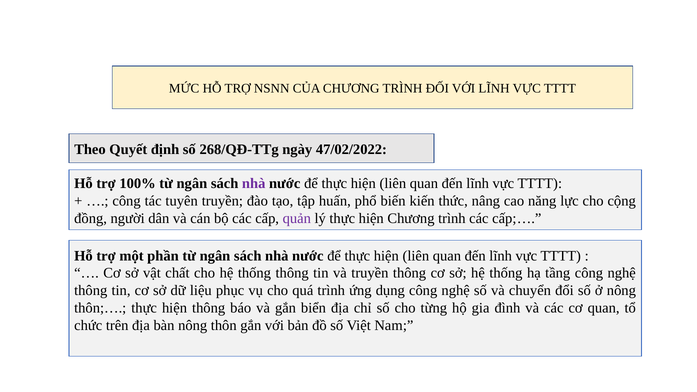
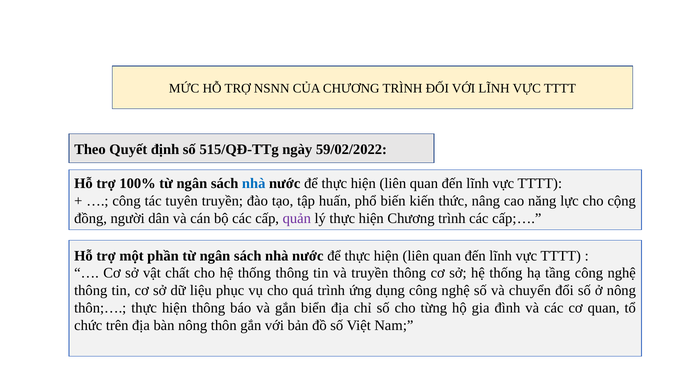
268/QĐ-TTg: 268/QĐ-TTg -> 515/QĐ-TTg (239, 149)
47/02/2022: 47/02/2022 -> 59/02/2022 (351, 149)
nhà colour: purple -> blue (254, 183)
